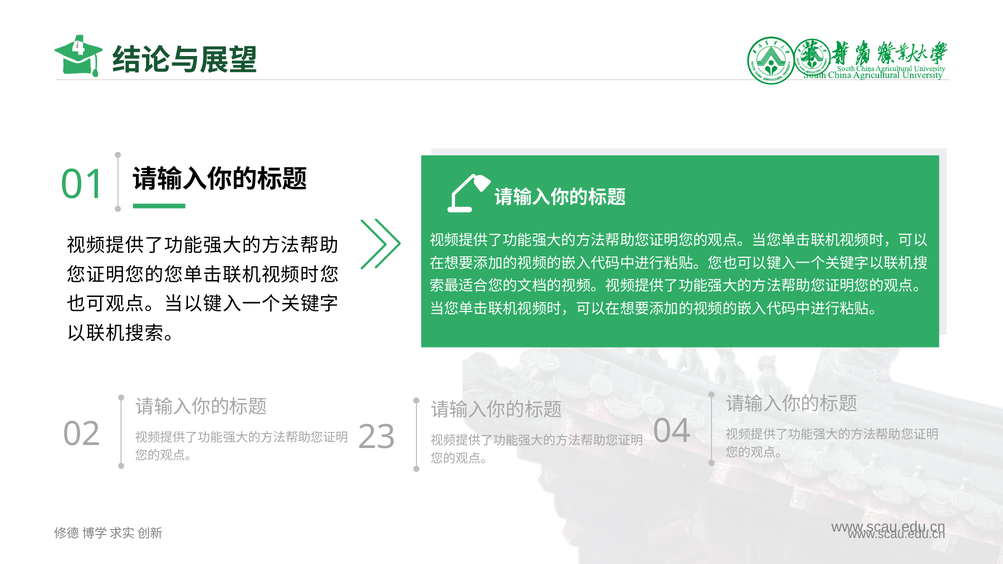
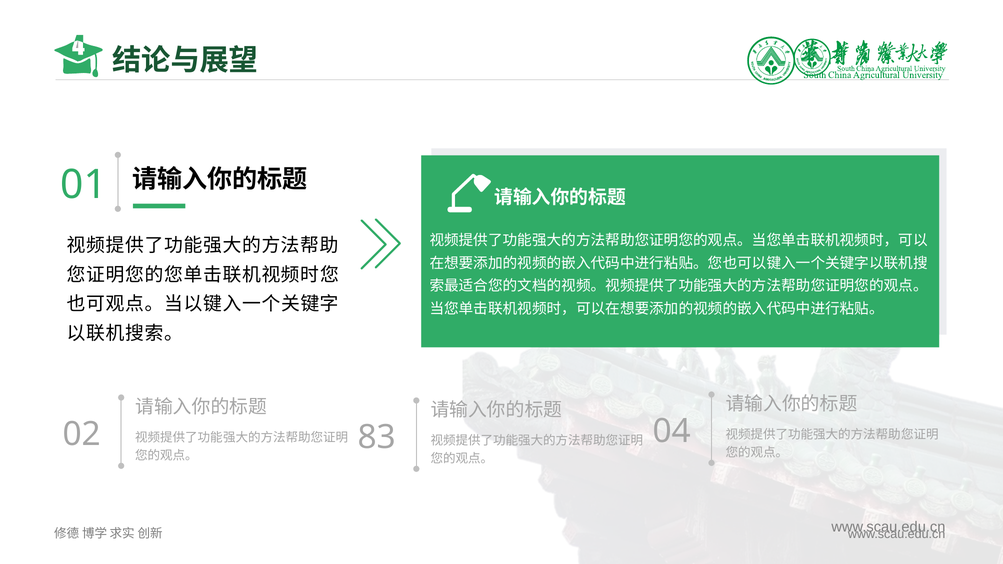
23: 23 -> 83 (377, 437)
